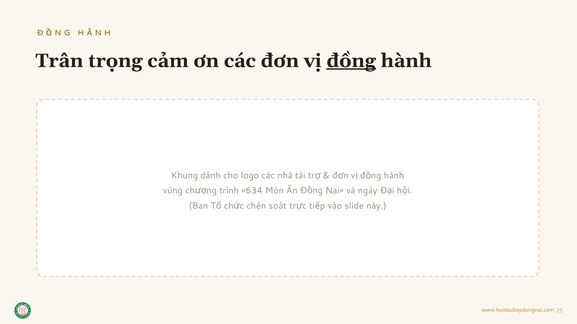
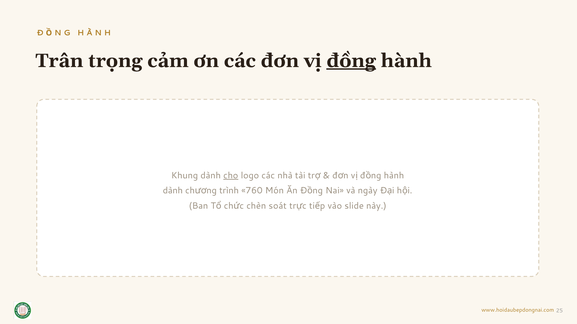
cho underline: none -> present (231, 176)
vùng: vùng -> dành (173, 191)
634: 634 -> 760 (252, 191)
